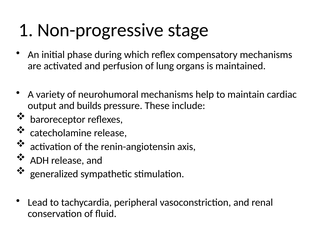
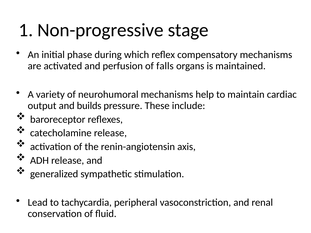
lung: lung -> falls (165, 66)
